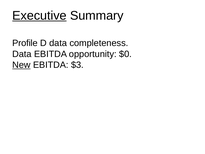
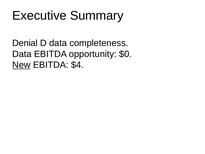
Executive underline: present -> none (39, 16)
Profile: Profile -> Denial (25, 43)
$3: $3 -> $4 (77, 65)
